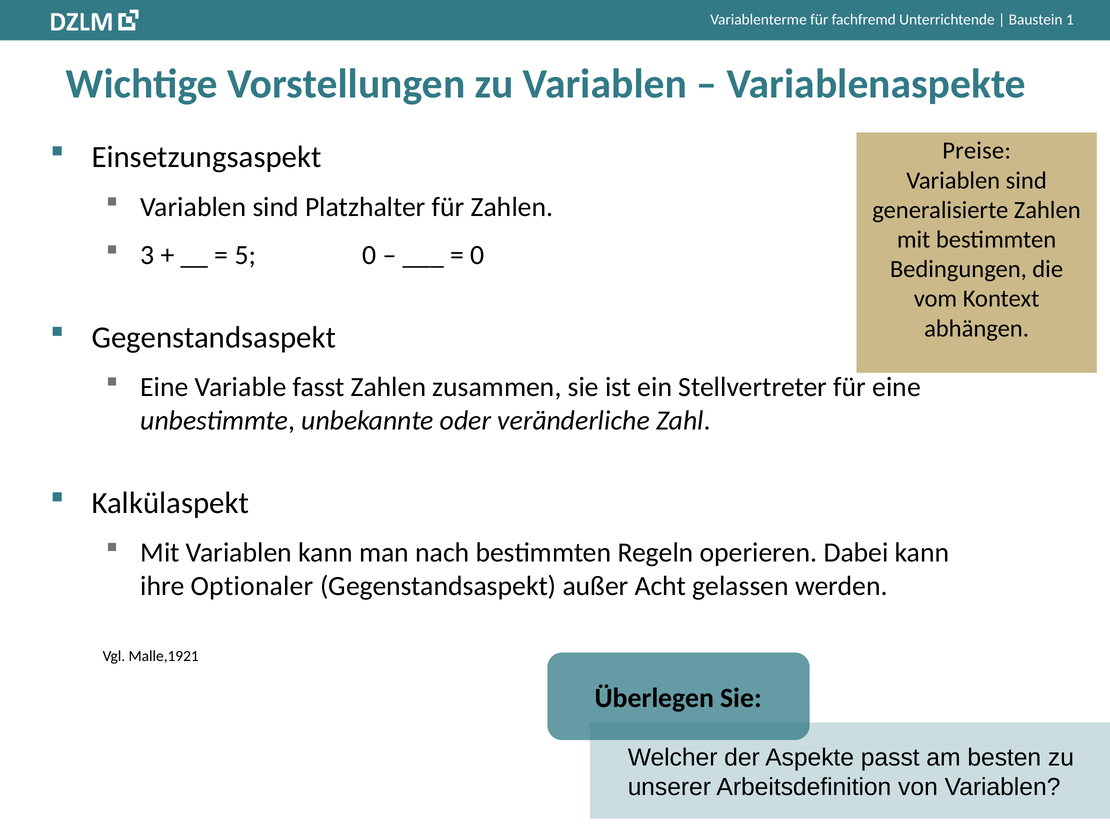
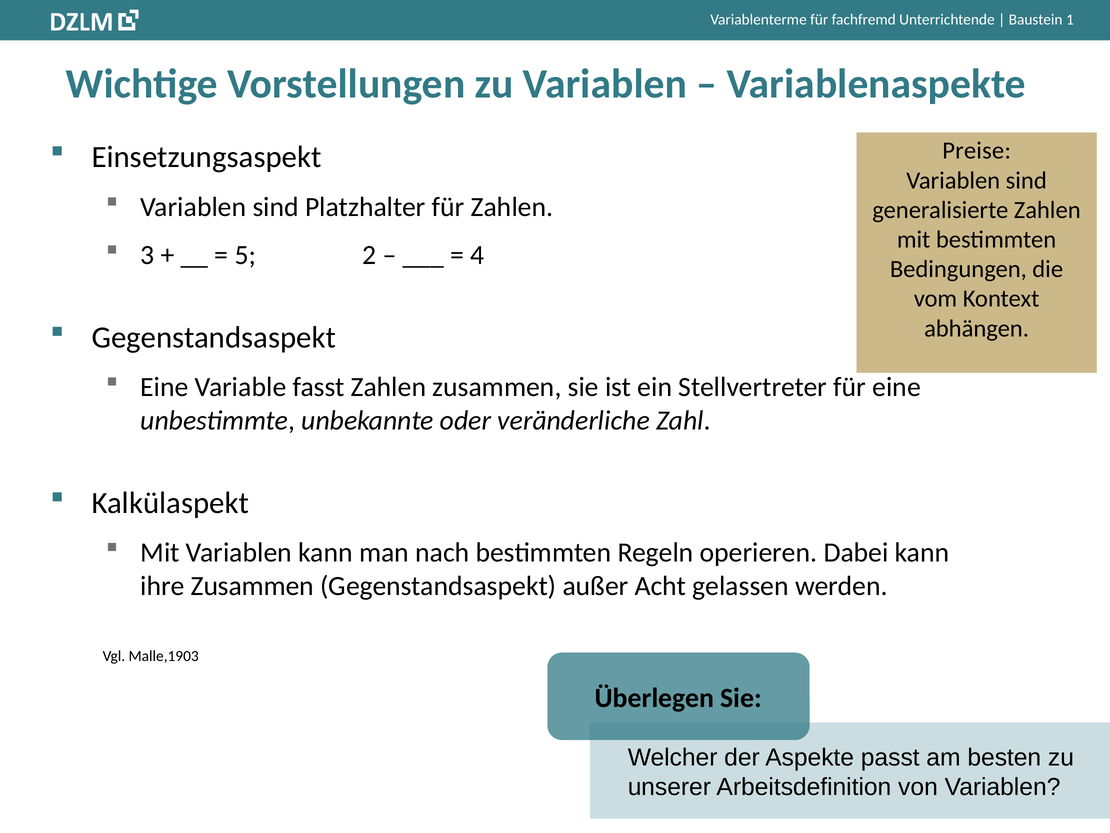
5 0: 0 -> 2 (369, 255)
0: 0 -> 4 (477, 255)
ihre Optionaler: Optionaler -> Zusammen (252, 586)
Malle,1921: Malle,1921 -> Malle,1903 (164, 656)
